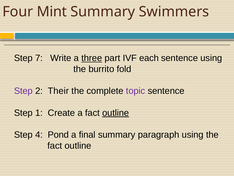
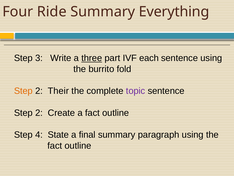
Mint: Mint -> Ride (52, 12)
Swimmers: Swimmers -> Everything (174, 12)
7: 7 -> 3 (39, 58)
Step colour: purple -> orange (23, 91)
1: 1 -> 2 (39, 113)
outline underline: present -> none (116, 113)
Pond: Pond -> State (58, 134)
